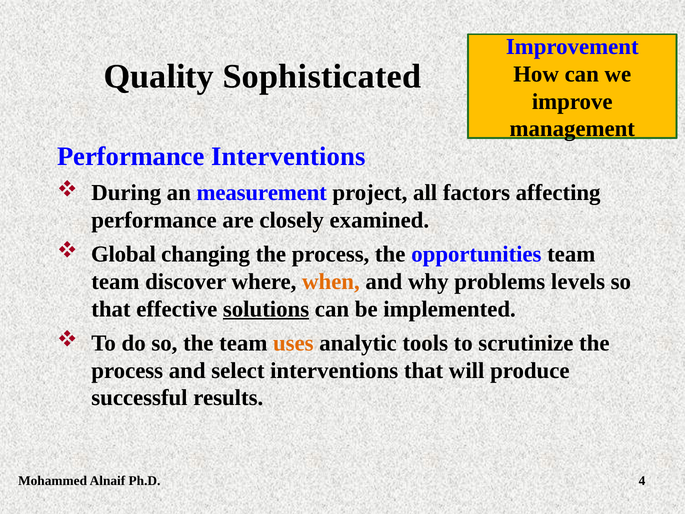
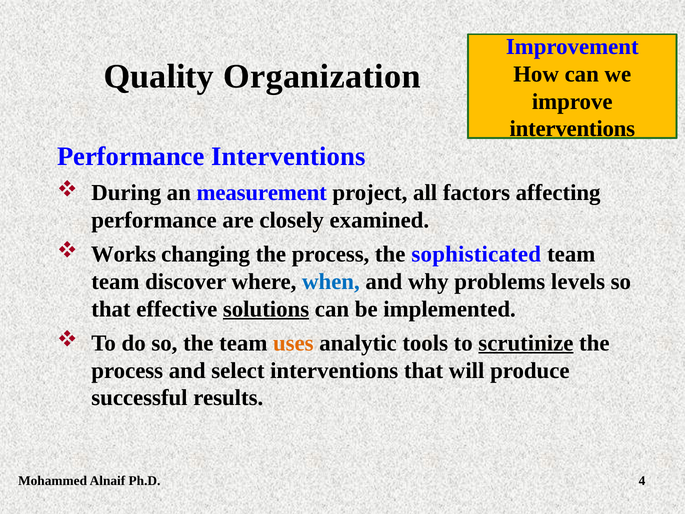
Sophisticated: Sophisticated -> Organization (322, 77)
management: management -> interventions (572, 129)
Global: Global -> Works (124, 254)
opportunities: opportunities -> sophisticated (476, 254)
when colour: orange -> blue (331, 281)
scrutinize underline: none -> present (526, 343)
